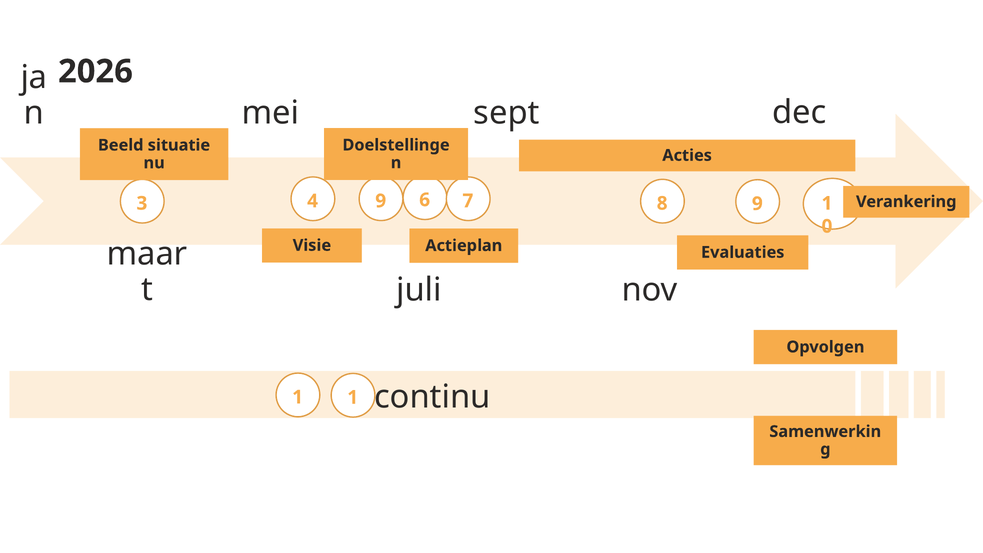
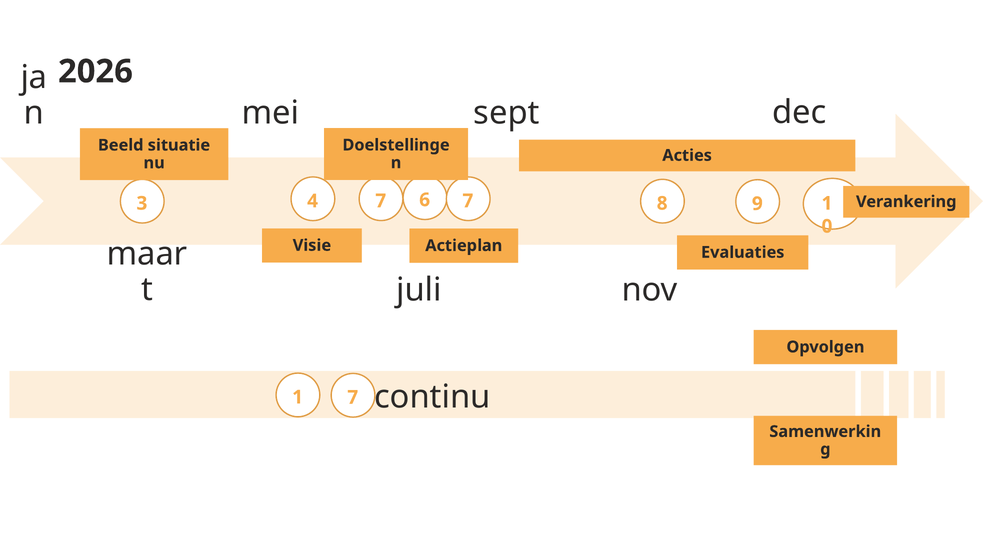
3 9: 9 -> 7 (381, 201)
1 1: 1 -> 7 (353, 397)
